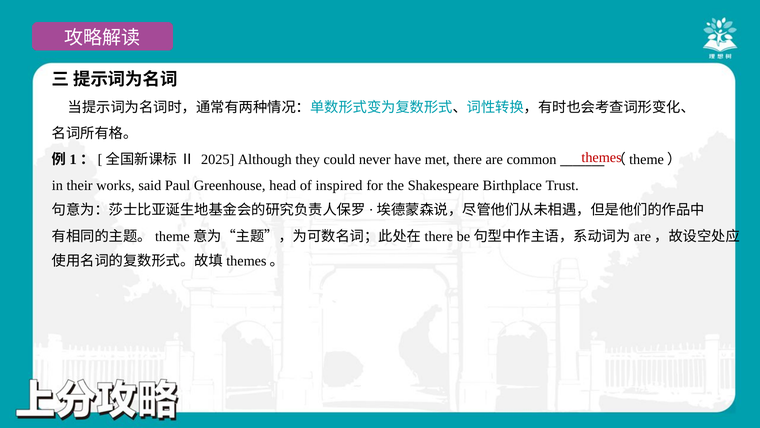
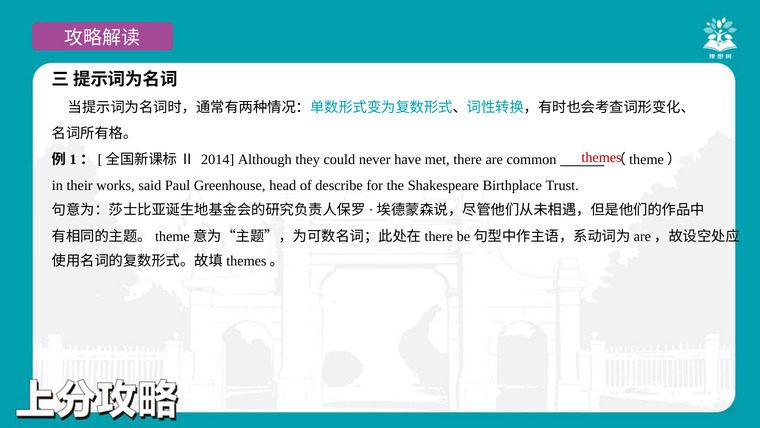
2025: 2025 -> 2014 (218, 159)
inspired: inspired -> describe (339, 186)
